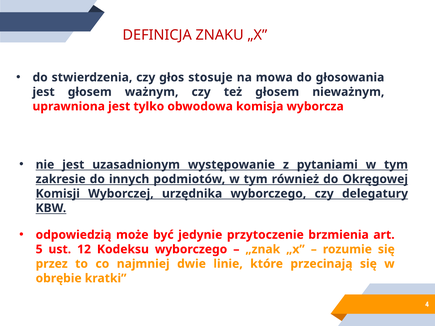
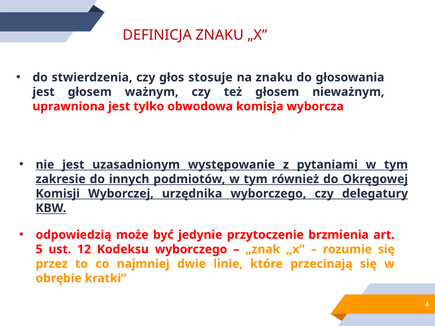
na mowa: mowa -> znaku (274, 77)
